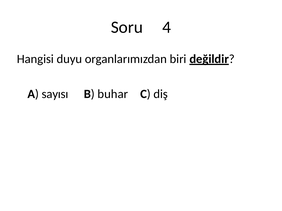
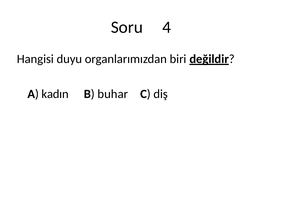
sayısı: sayısı -> kadın (55, 94)
